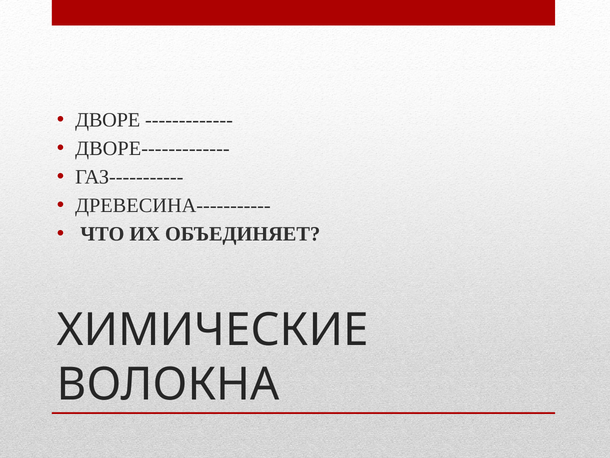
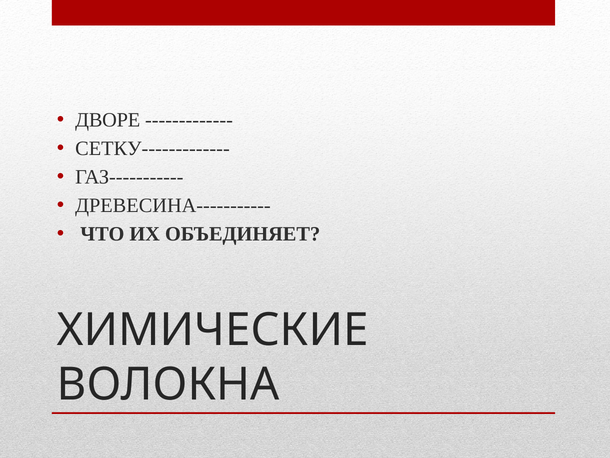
ДВОРЕ-------------: ДВОРЕ------------- -> СЕТКУ------------- (153, 148)
